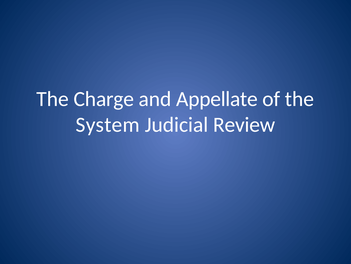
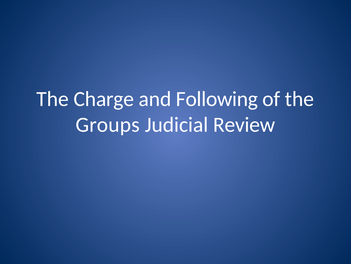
Appellate: Appellate -> Following (217, 99)
System: System -> Groups (108, 124)
